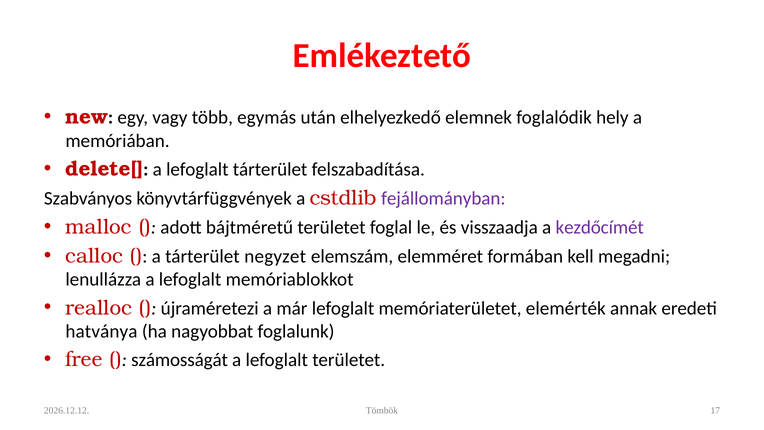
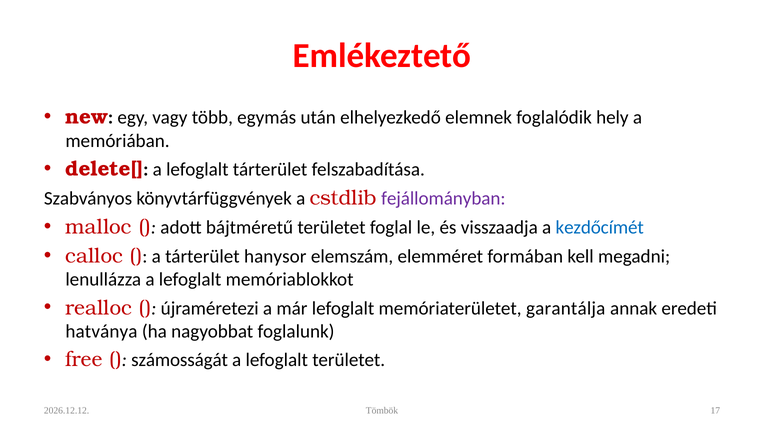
kezdőcímét colour: purple -> blue (600, 227)
negyzet: negyzet -> hanysor (275, 256)
elemérték: elemérték -> garantálja (566, 308)
